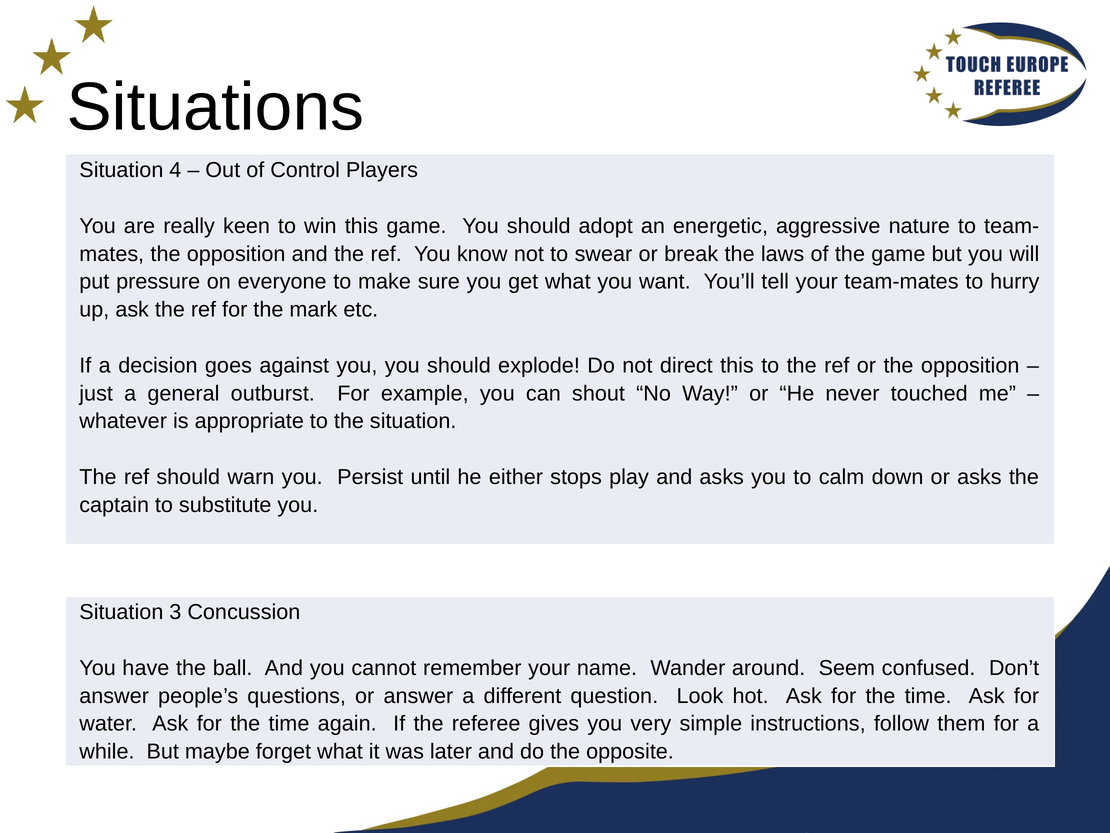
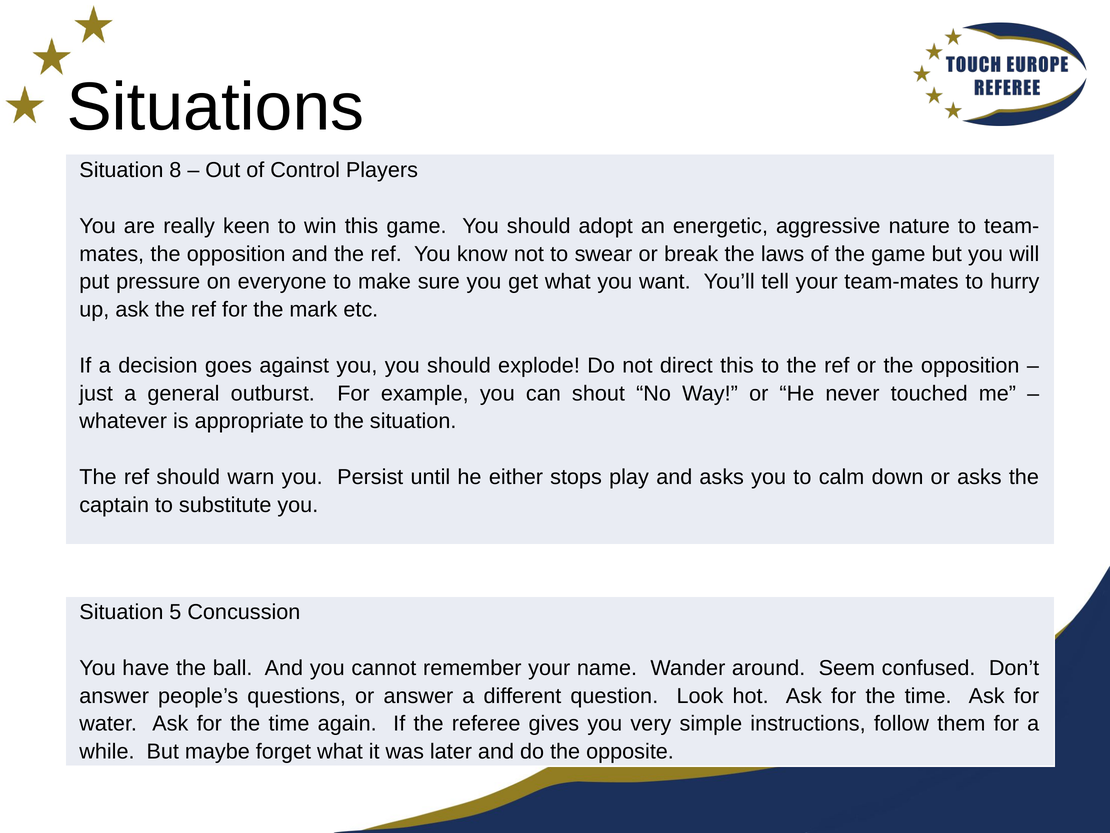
4: 4 -> 8 (175, 170)
3: 3 -> 5 (175, 612)
